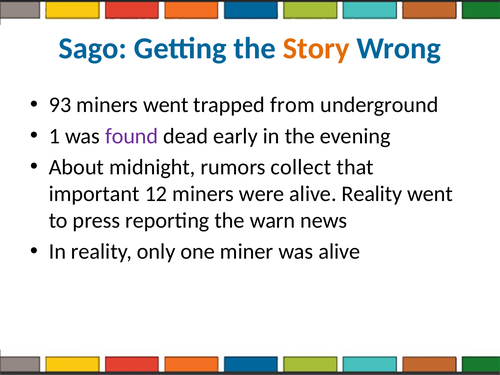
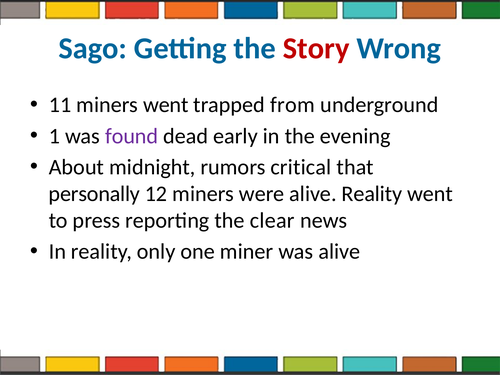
Story colour: orange -> red (316, 48)
93: 93 -> 11 (60, 105)
collect: collect -> critical (301, 167)
important: important -> personally (94, 194)
warn: warn -> clear (272, 220)
